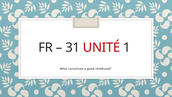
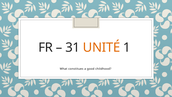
UNITÉ colour: red -> orange (102, 47)
